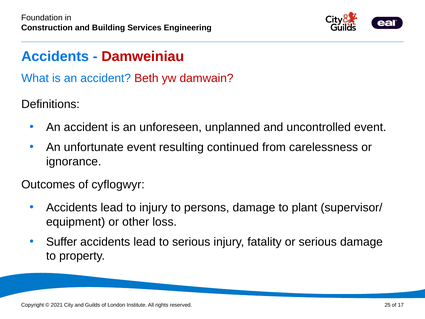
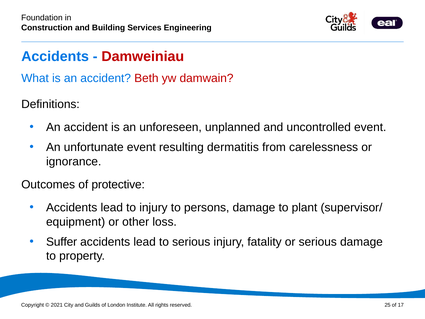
continued: continued -> dermatitis (233, 147)
cyflogwyr: cyflogwyr -> protective (118, 184)
